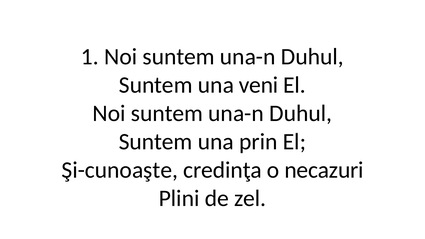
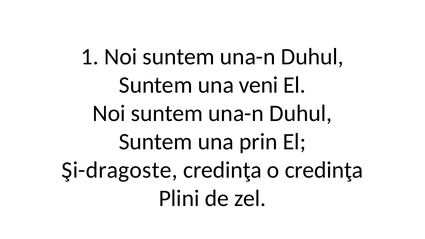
Şi-cunoaşte: Şi-cunoaşte -> Şi-dragoste (120, 170)
o necazuri: necazuri -> credinţa (324, 170)
